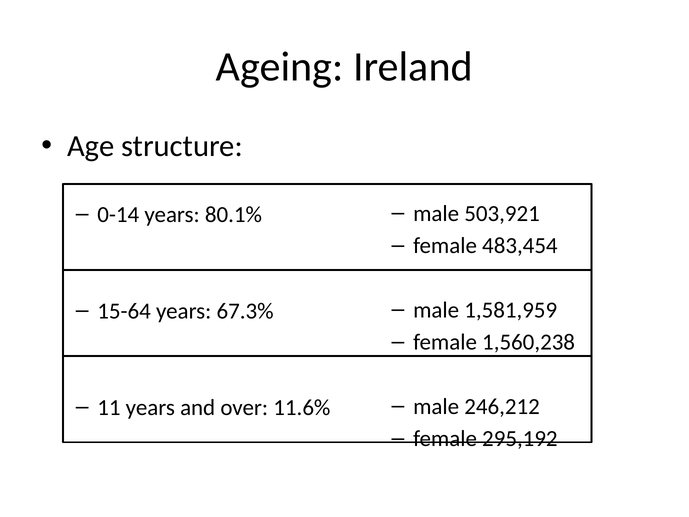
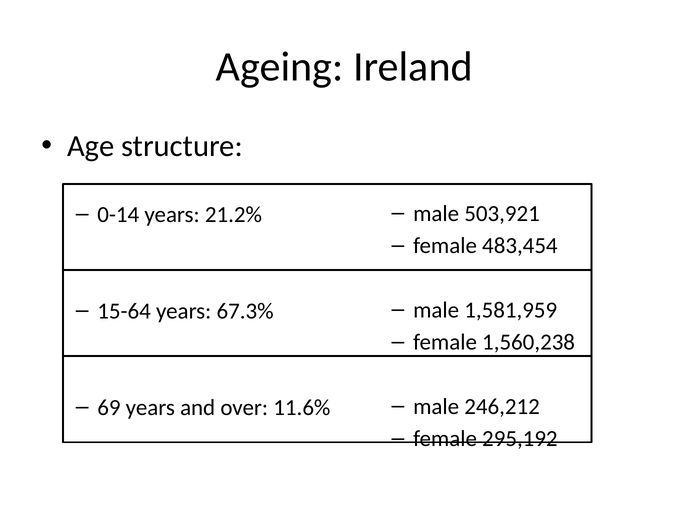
80.1%: 80.1% -> 21.2% (233, 214)
11: 11 -> 69 (109, 407)
